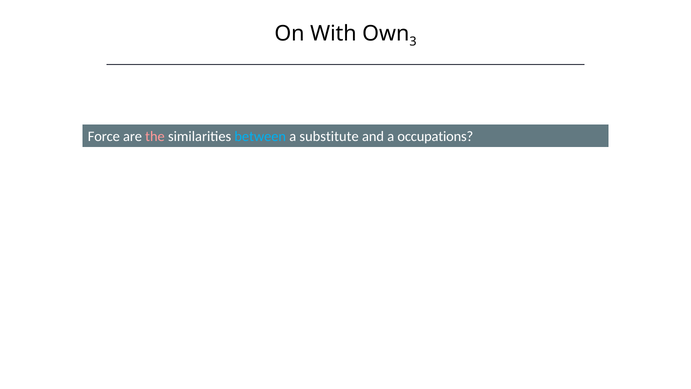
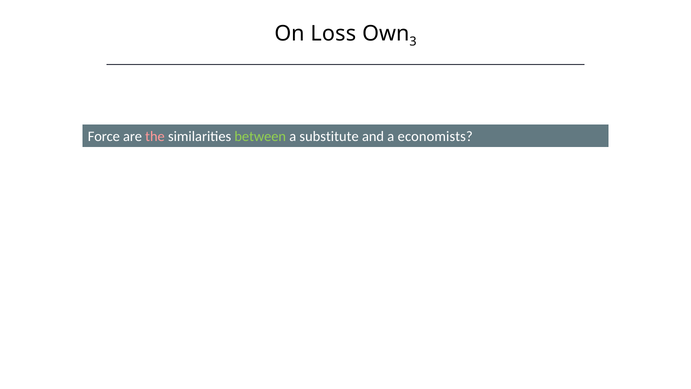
With: With -> Loss (333, 33)
between colour: light blue -> light green (260, 137)
occupations: occupations -> economists (435, 137)
